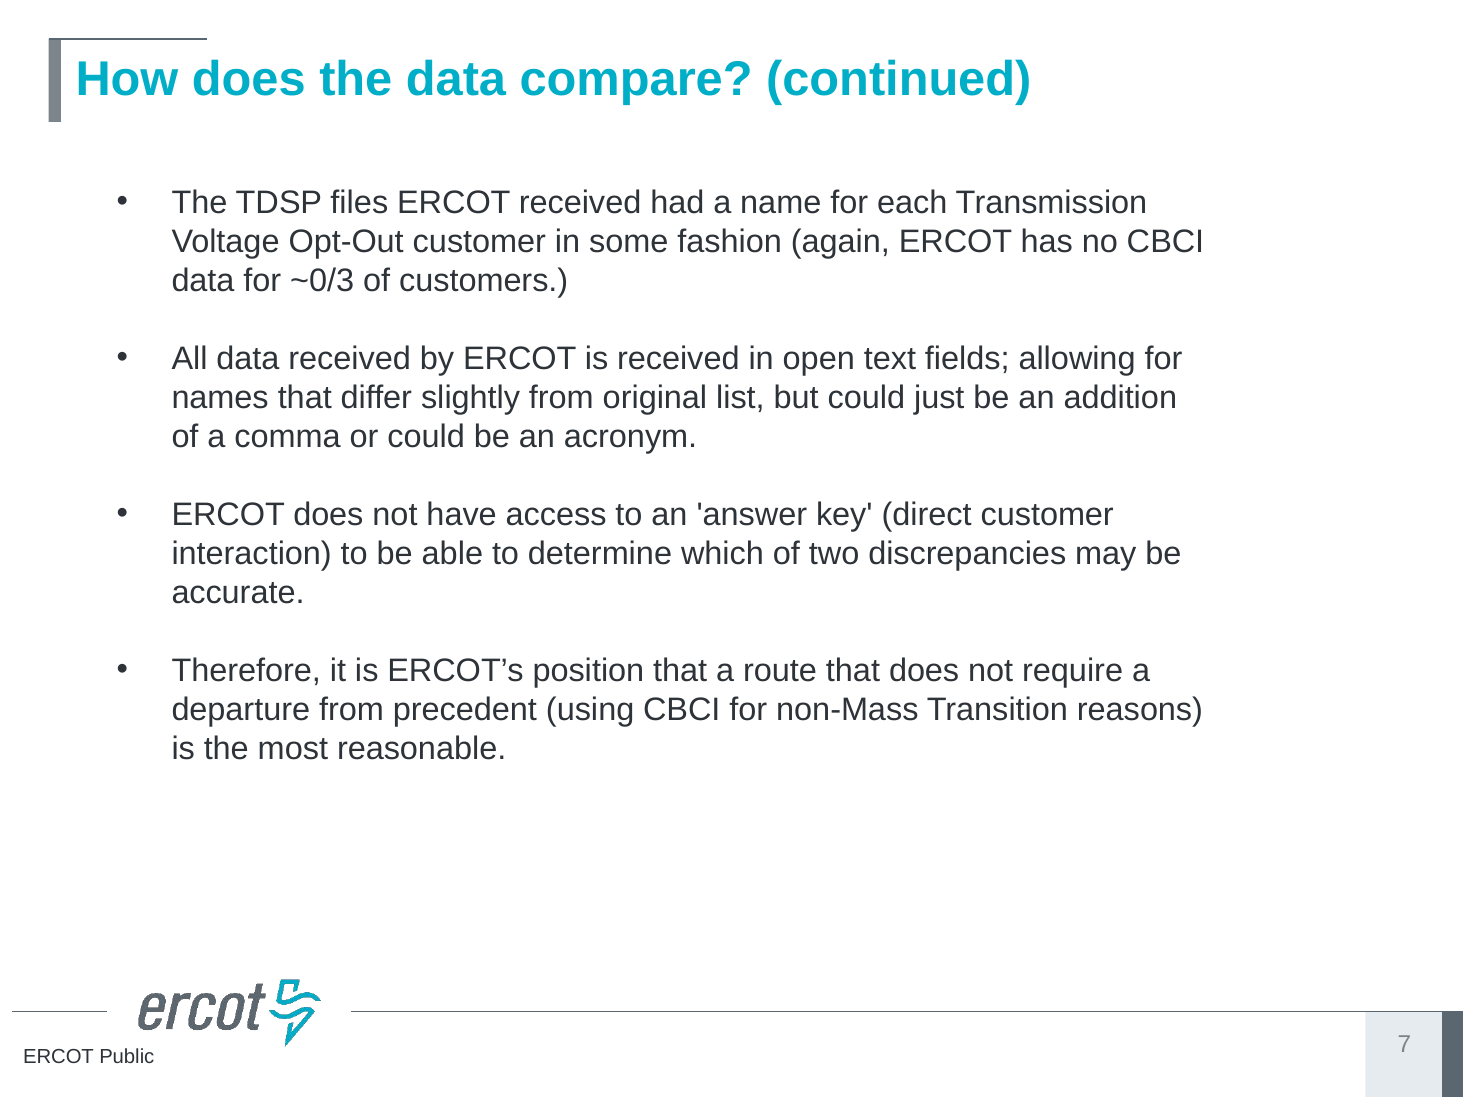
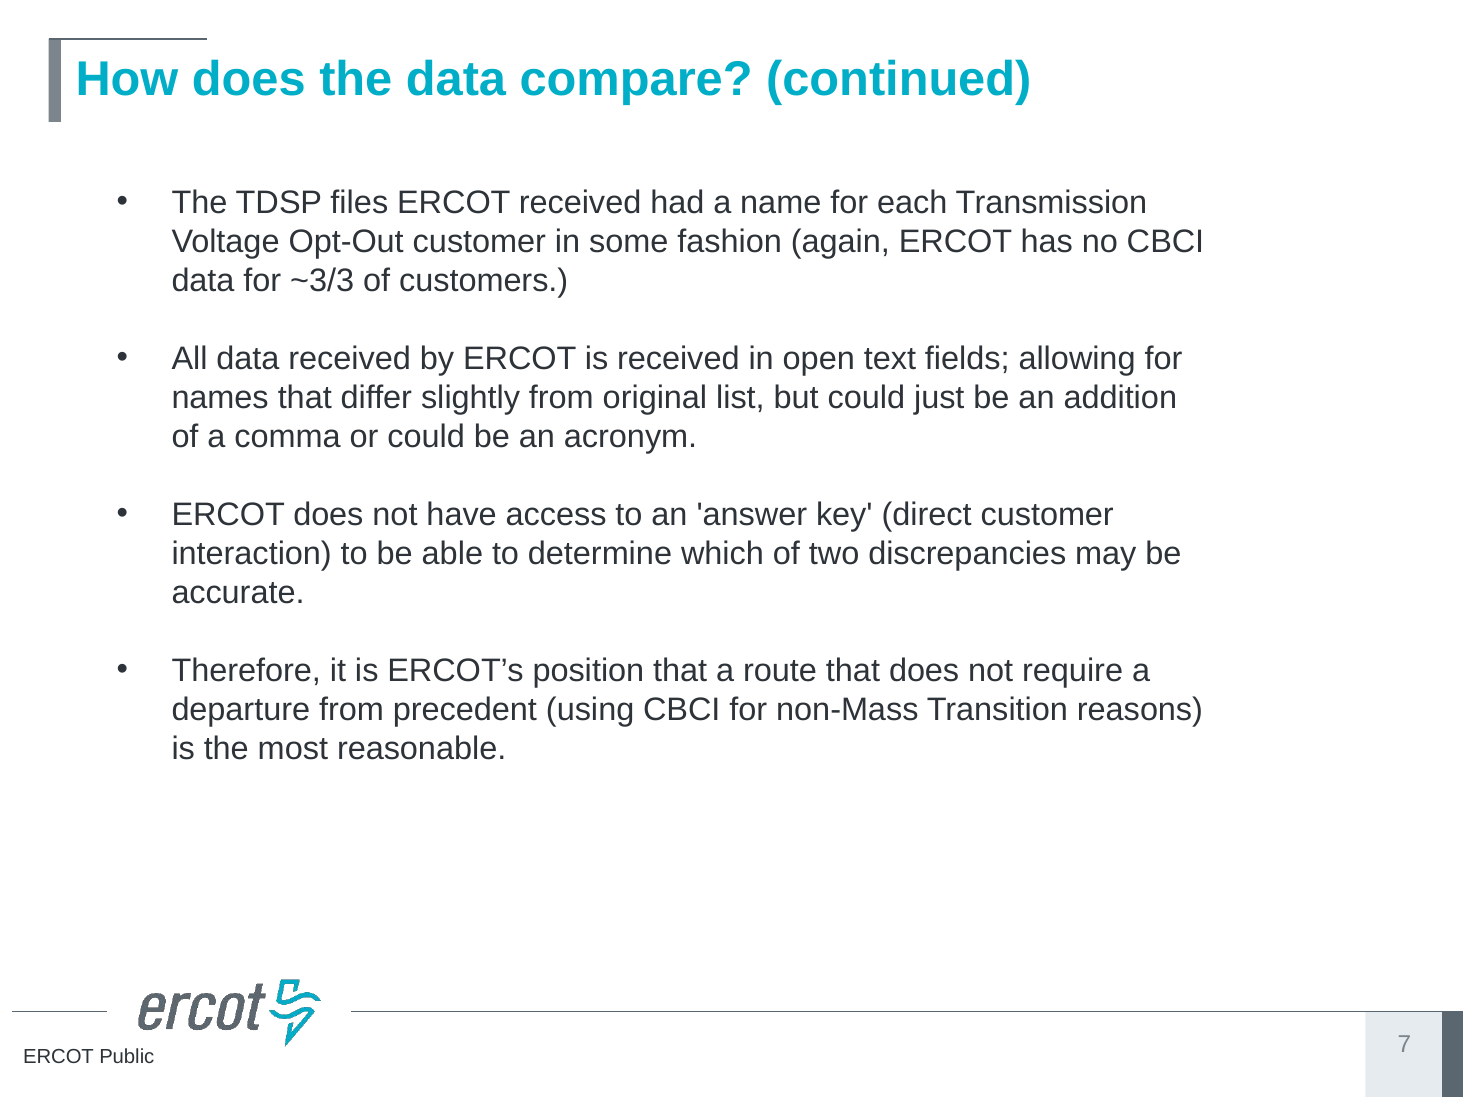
~0/3: ~0/3 -> ~3/3 (322, 281)
